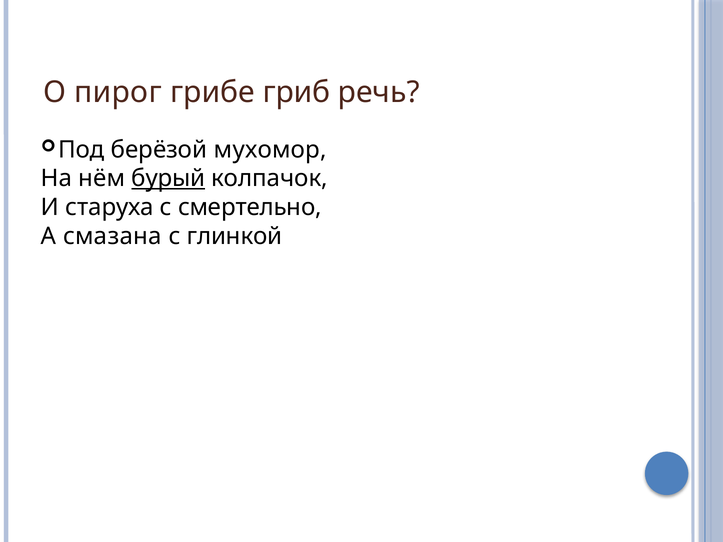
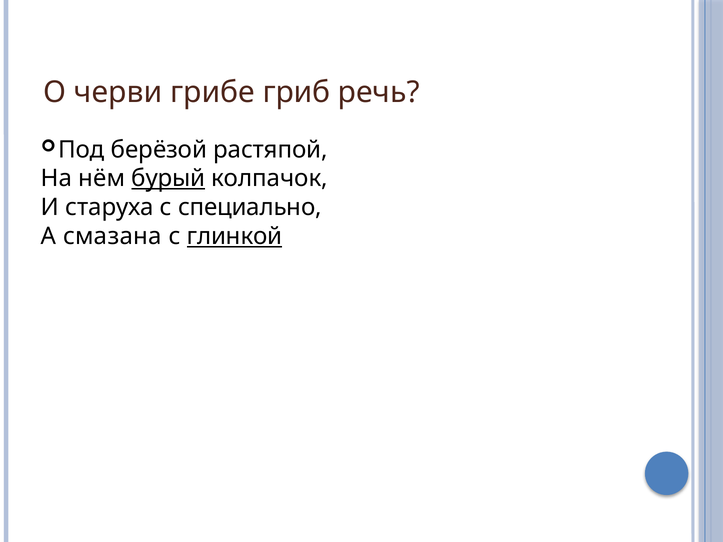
пирог: пирог -> черви (118, 93)
мухомор: мухомор -> растяпой (271, 150)
смертельно: смертельно -> специально (250, 207)
глинкой underline: none -> present (235, 236)
